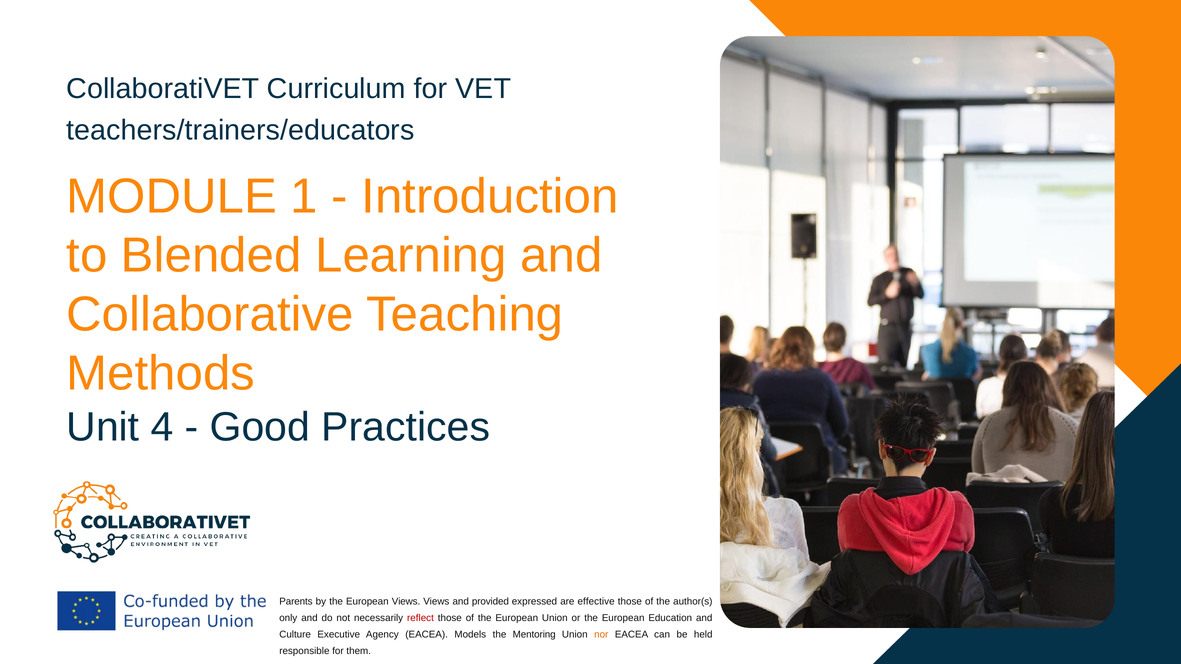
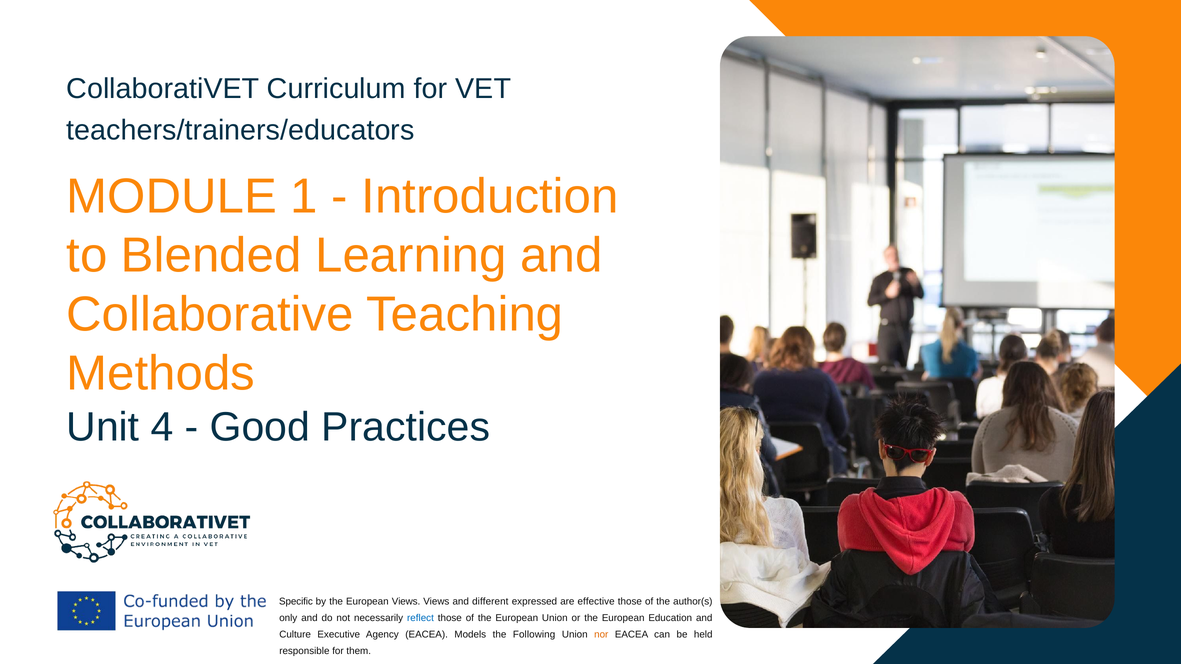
Parents: Parents -> Specific (296, 602)
provided: provided -> different (490, 602)
reflect colour: red -> blue (420, 618)
Mentoring: Mentoring -> Following (534, 635)
